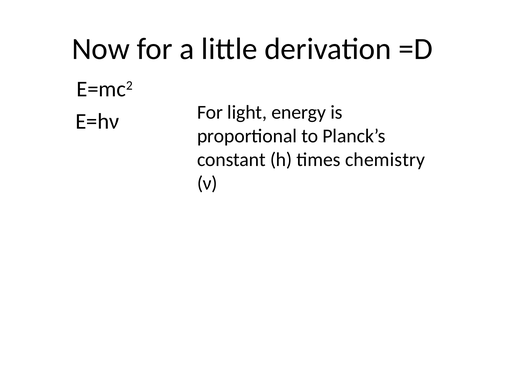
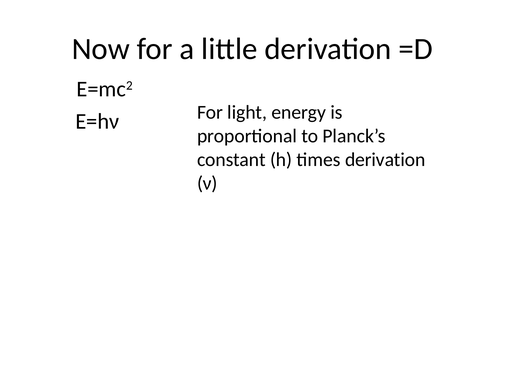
times chemistry: chemistry -> derivation (385, 160)
